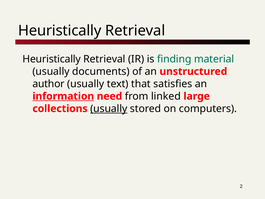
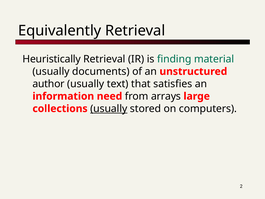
Heuristically: Heuristically -> Equivalently (60, 31)
information underline: present -> none (63, 96)
linked: linked -> arrays (166, 96)
